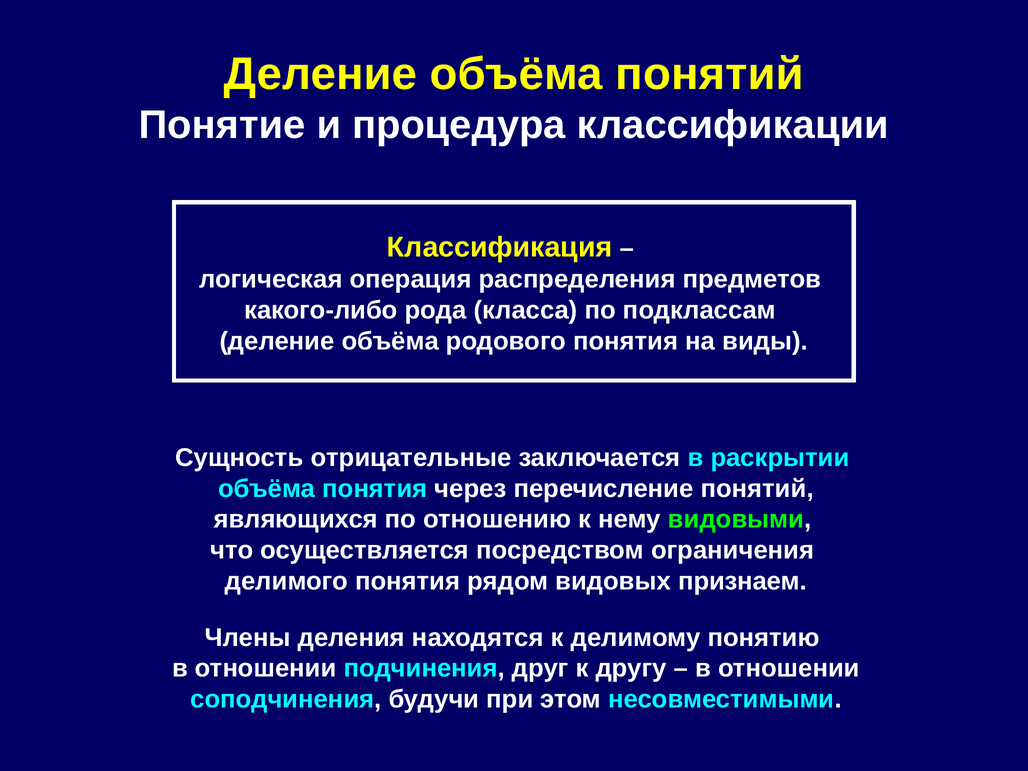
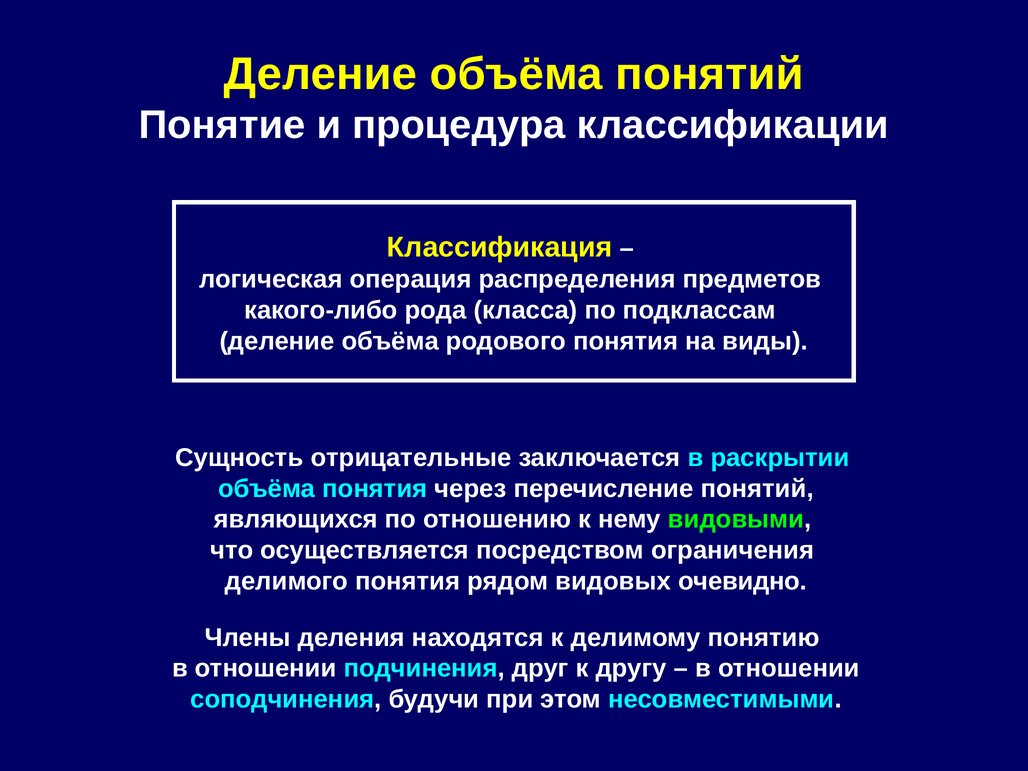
признаем: признаем -> очевидно (743, 581)
